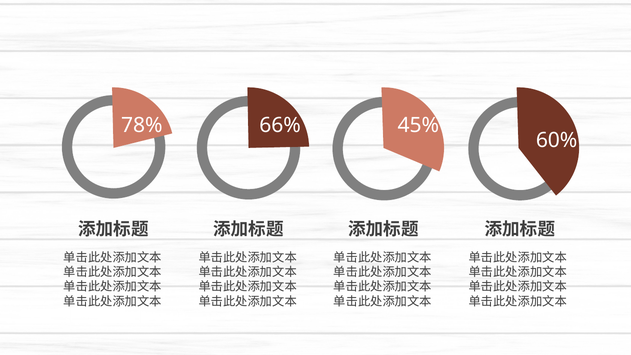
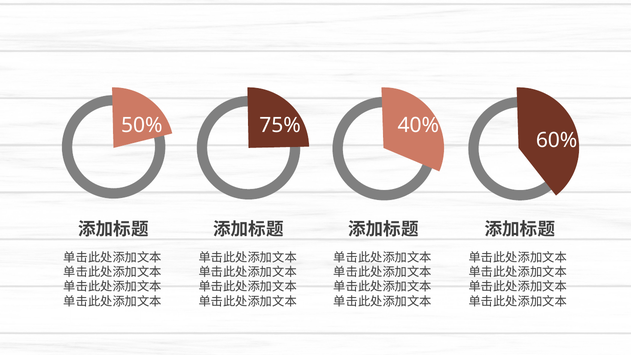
78%: 78% -> 50% (142, 125)
66%: 66% -> 75% (280, 125)
45%: 45% -> 40% (418, 125)
